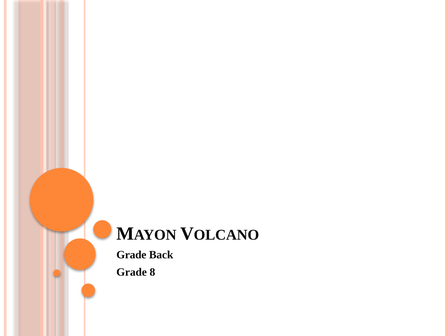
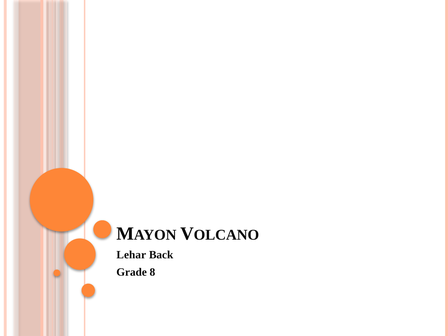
Grade: Grade -> Lehar (131, 255)
